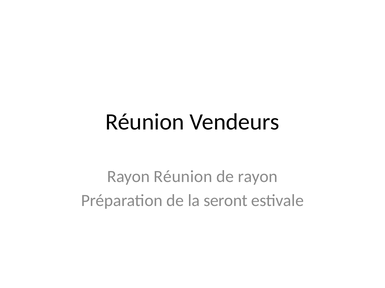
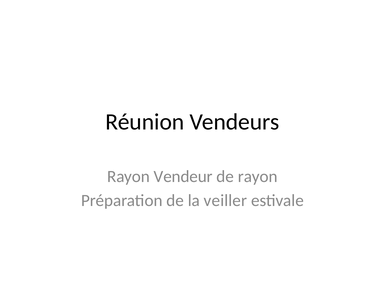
Rayon Réunion: Réunion -> Vendeur (183, 177)
seront: seront -> veiller (225, 201)
